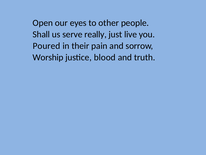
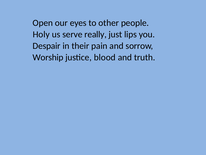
Shall: Shall -> Holy (41, 34)
live: live -> lips (131, 34)
Poured: Poured -> Despair (47, 46)
